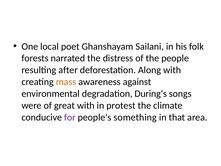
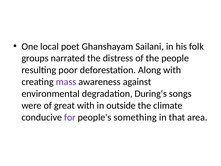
forests: forests -> groups (35, 58)
after: after -> poor (68, 70)
mass colour: orange -> purple (66, 82)
protest: protest -> outside (121, 105)
